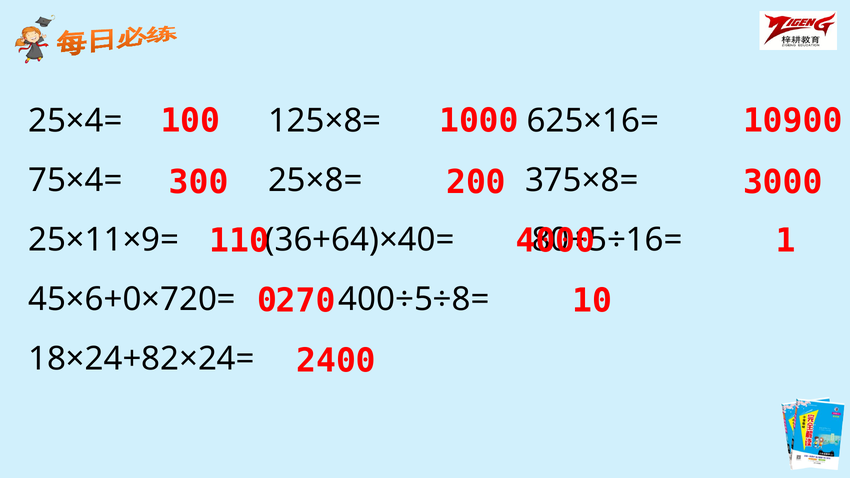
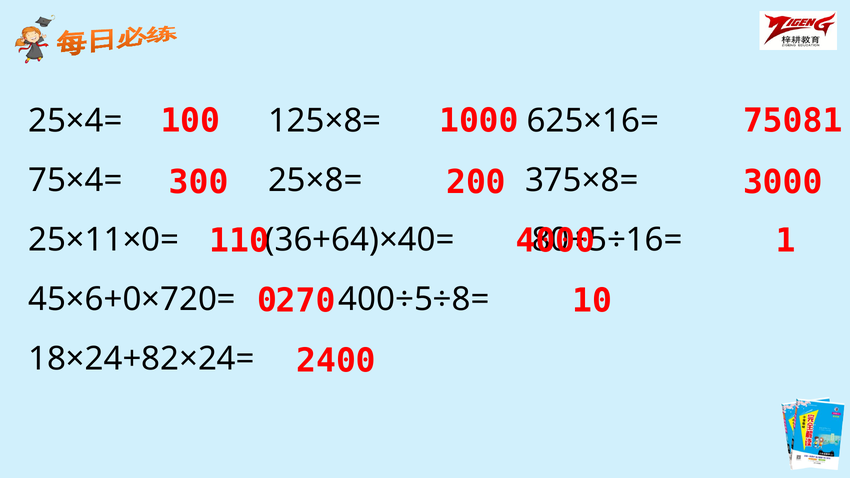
10900: 10900 -> 75081 (793, 121)
25×11×9=: 25×11×9= -> 25×11×0= (104, 240)
